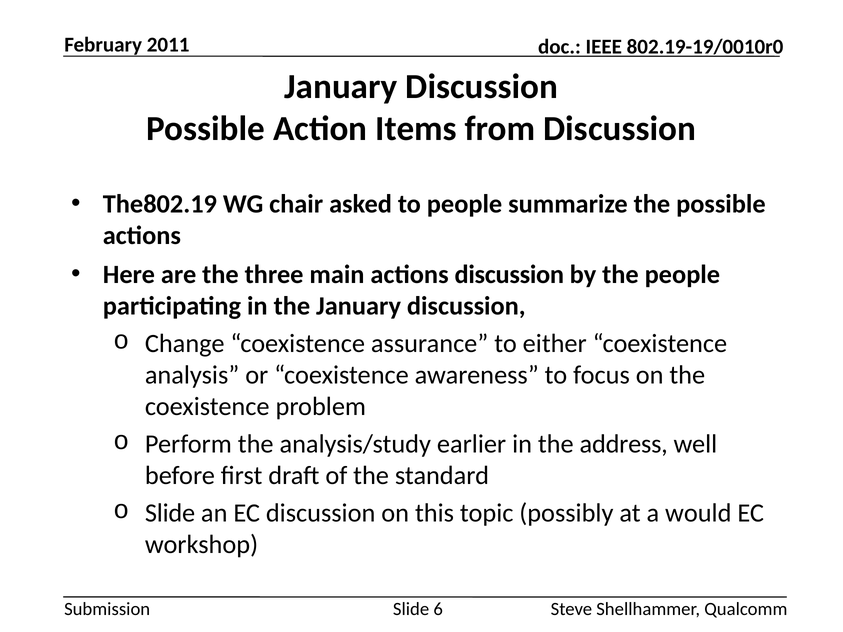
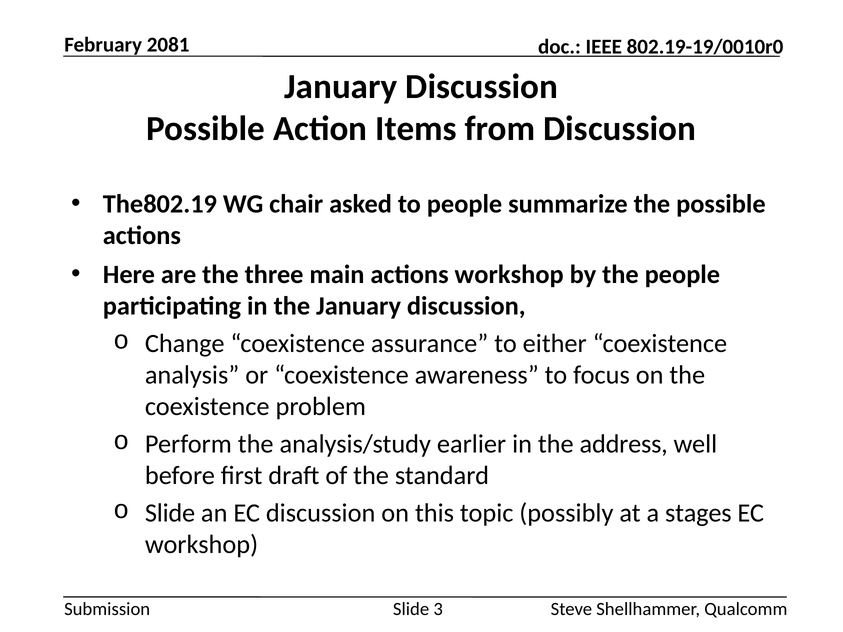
2011: 2011 -> 2081 (168, 45)
actions discussion: discussion -> workshop (509, 275)
would: would -> stages (698, 513)
6: 6 -> 3 (438, 610)
